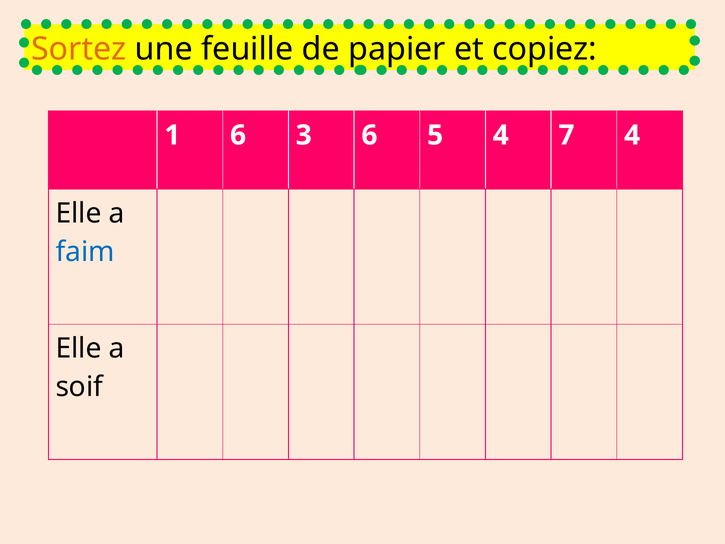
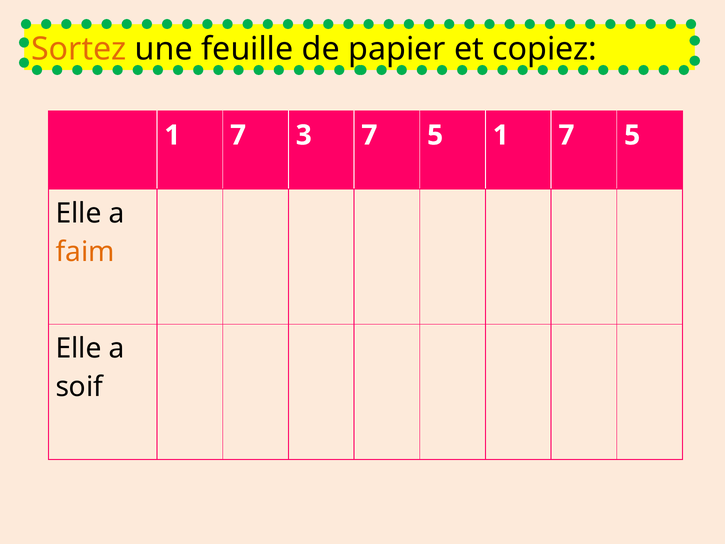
6: 6 -> 7 (238, 135)
3 6: 6 -> 7 (369, 135)
5 4: 4 -> 1 (501, 135)
4: 4 -> 5 (632, 135)
faim colour: blue -> orange (85, 252)
